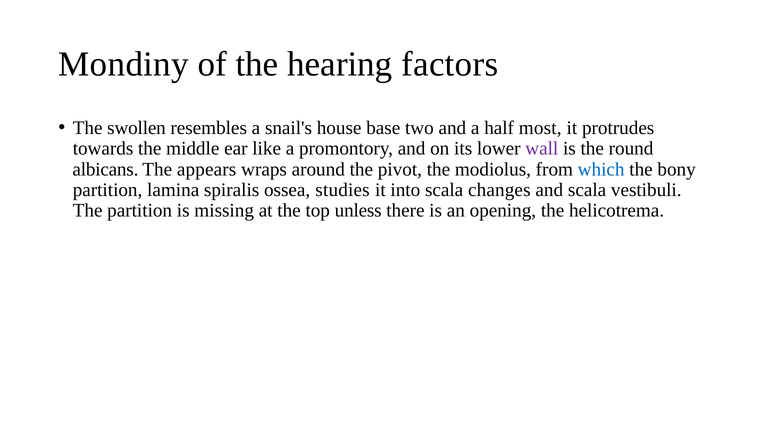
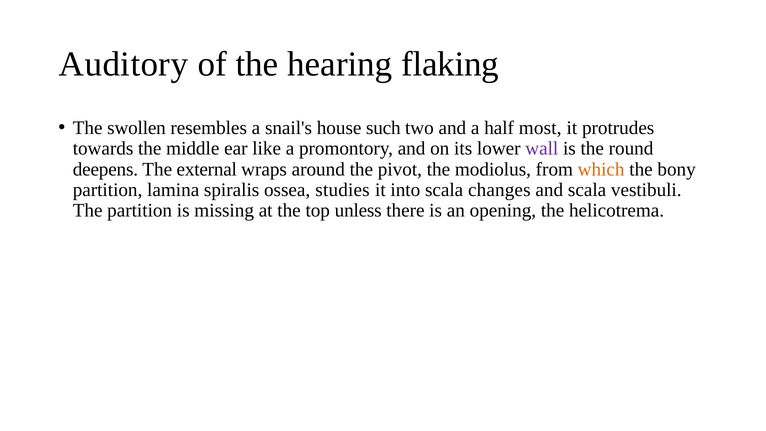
Mondiny: Mondiny -> Auditory (124, 64)
factors: factors -> flaking (450, 64)
base: base -> such (383, 128)
albicans: albicans -> deepens (105, 169)
appears: appears -> external (207, 169)
which colour: blue -> orange (601, 169)
